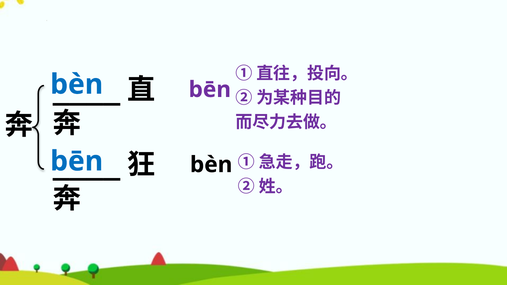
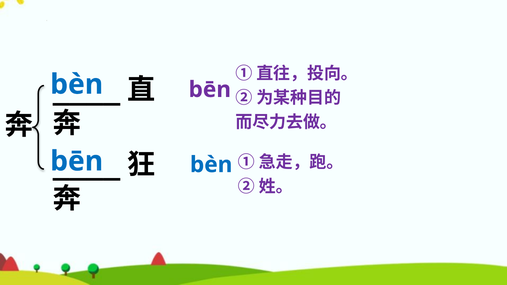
bèn colour: black -> blue (211, 165)
